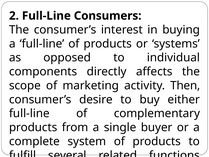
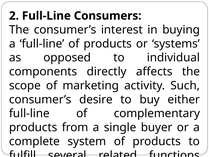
Then: Then -> Such (185, 85)
